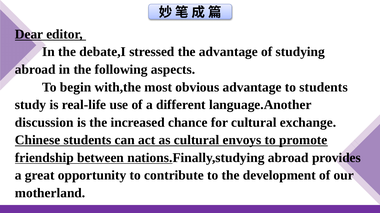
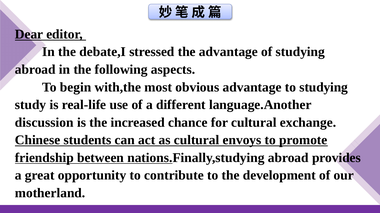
to students: students -> studying (324, 87)
